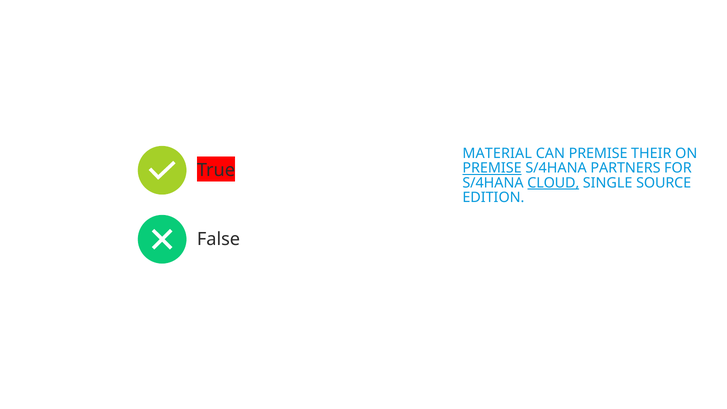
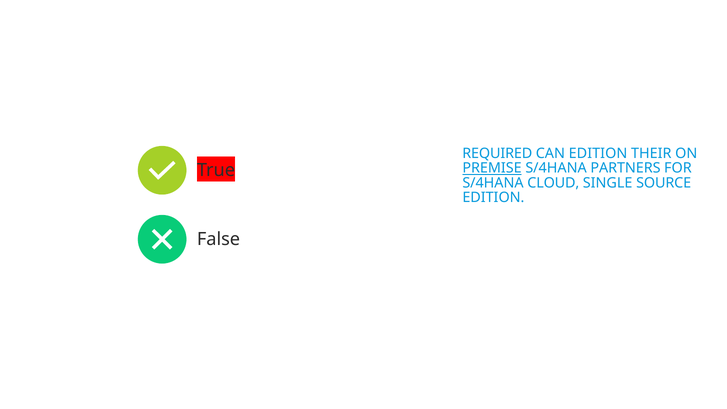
MATERIAL: MATERIAL -> REQUIRED (497, 153)
CAN PREMISE: PREMISE -> EDITION (598, 153)
CLOUD underline: present -> none (553, 183)
